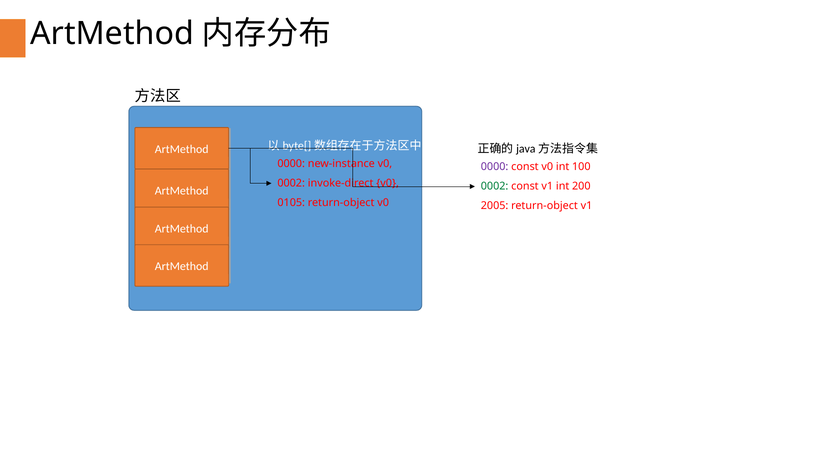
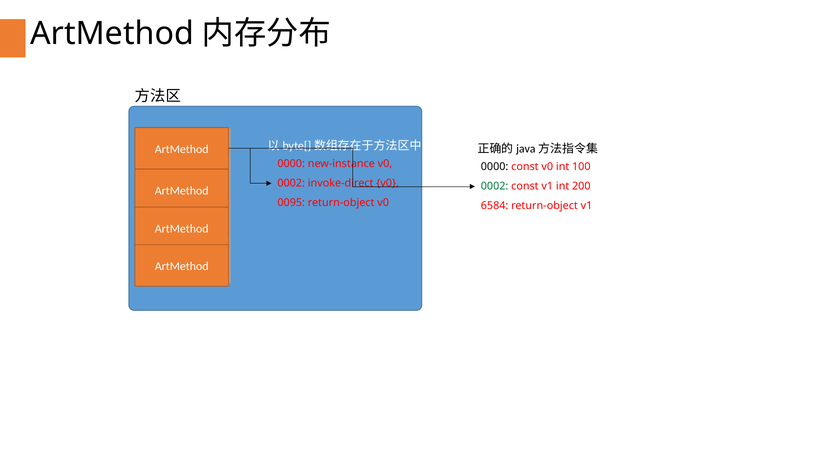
0000 colour: purple -> black (495, 167)
0105: 0105 -> 0095 (291, 202)
2005: 2005 -> 6584 (495, 206)
